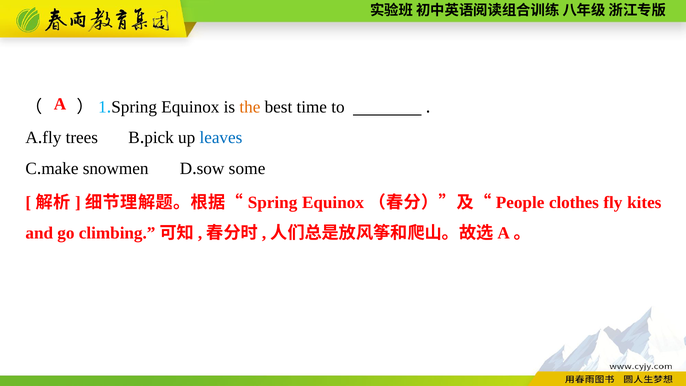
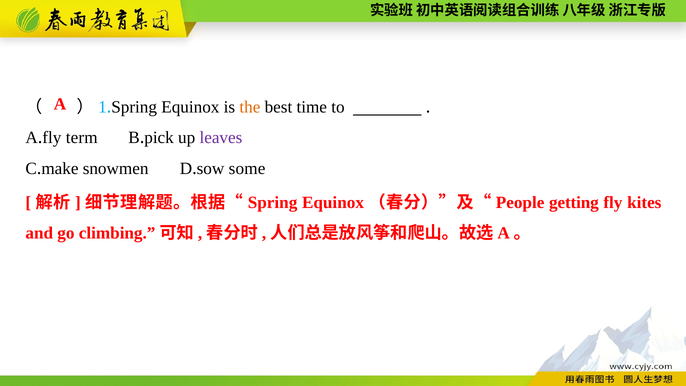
trees: trees -> term (82, 138)
leaves colour: blue -> purple (221, 138)
clothes: clothes -> getting (574, 202)
